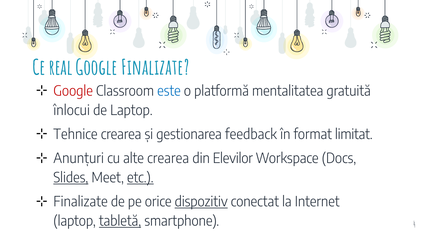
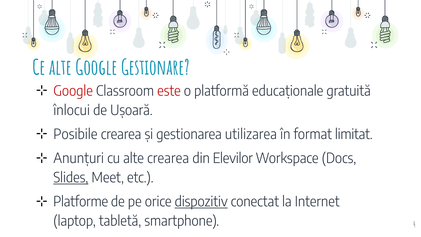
Ce real: real -> alte (61, 68)
Google Finalizate: Finalizate -> Gestionare (155, 68)
este colour: blue -> red (169, 91)
mentalitatea: mentalitatea -> educaționale (288, 91)
de Laptop: Laptop -> Ușoară (131, 110)
Tehnice: Tehnice -> Posibile (75, 134)
feedback: feedback -> utilizarea (251, 134)
etc underline: present -> none (140, 178)
Finalizate: Finalizate -> Platforme (81, 202)
tabletă underline: present -> none (120, 221)
